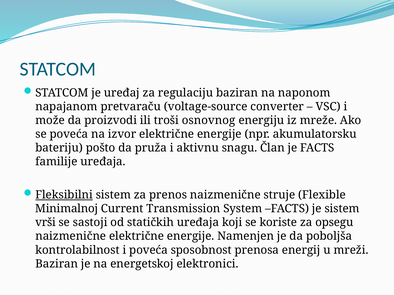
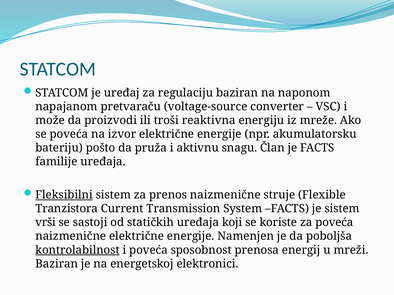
osnovnog: osnovnog -> reaktivna (209, 121)
Minimalnoj: Minimalnoj -> Tranzistora (67, 209)
za opsegu: opsegu -> poveća (334, 223)
kontrolabilnost underline: none -> present (77, 250)
